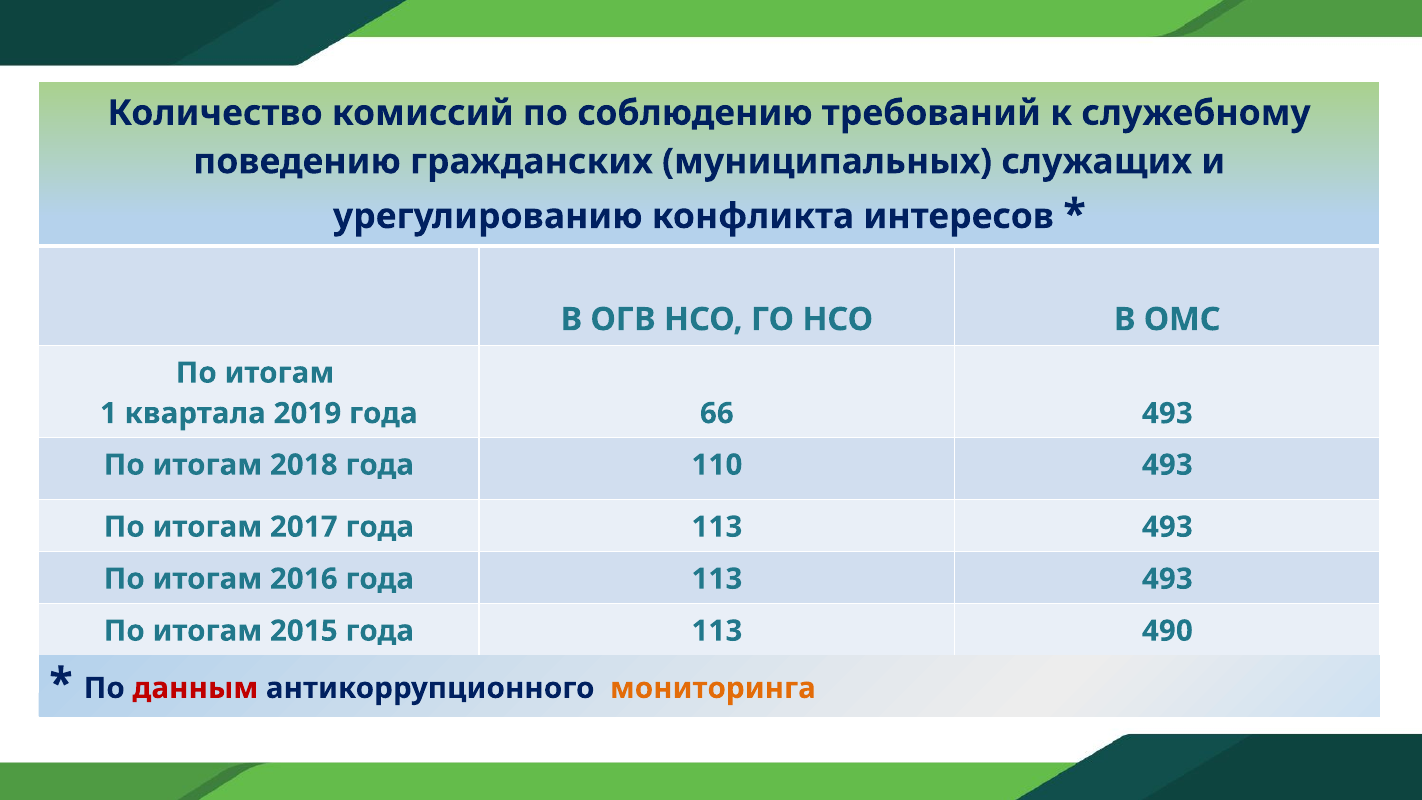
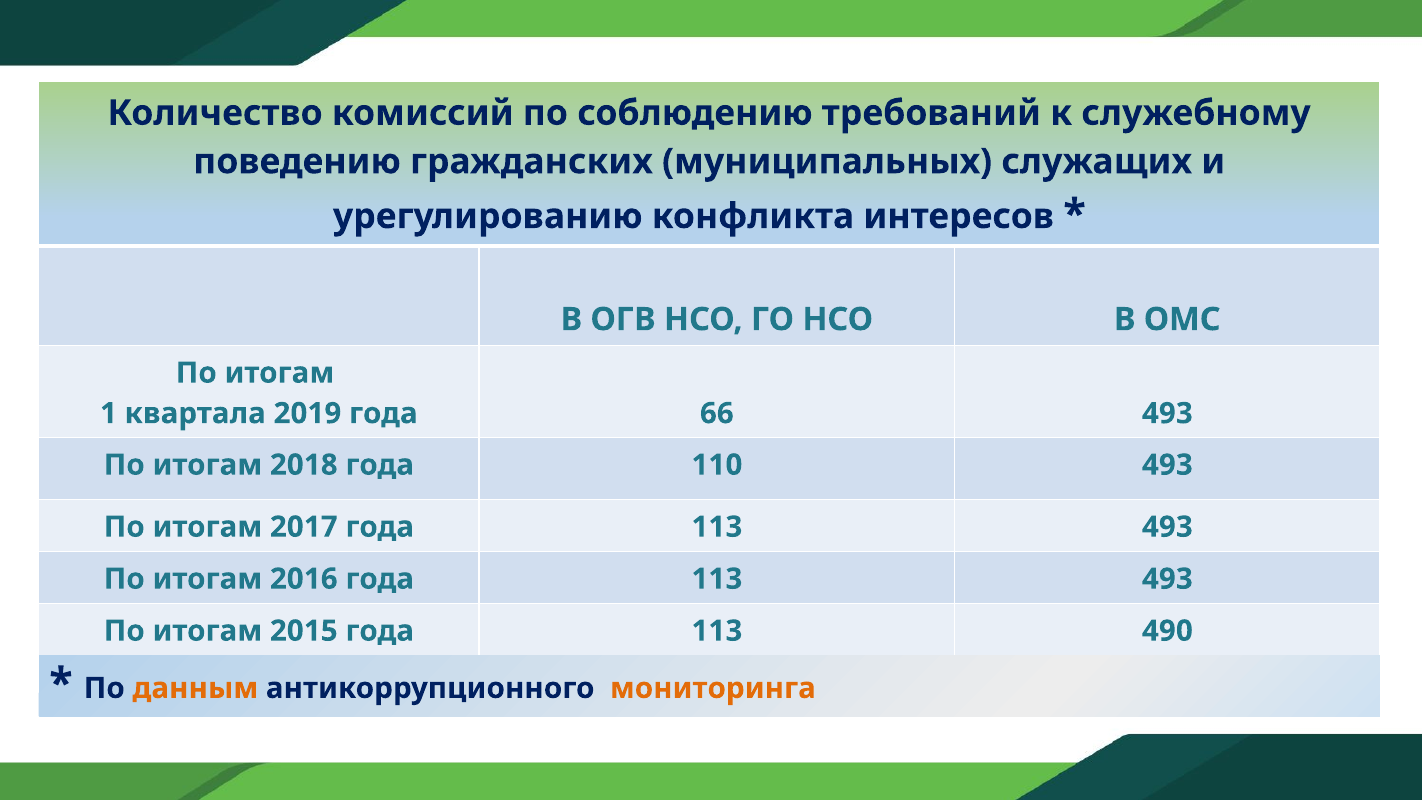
данным colour: red -> orange (195, 688)
